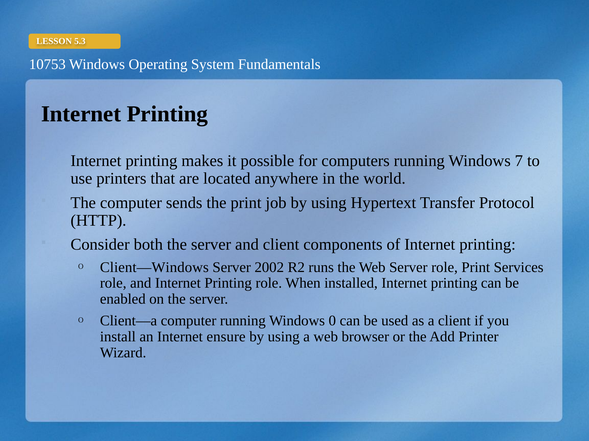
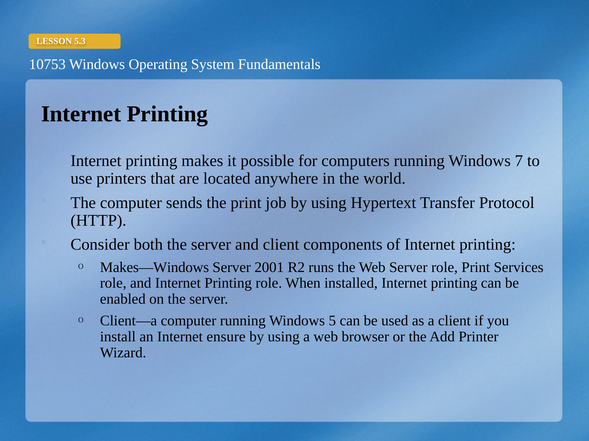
Client—Windows: Client—Windows -> Makes—Windows (154, 268)
2002: 2002 -> 2001 (269, 268)
0: 0 -> 5 (332, 321)
